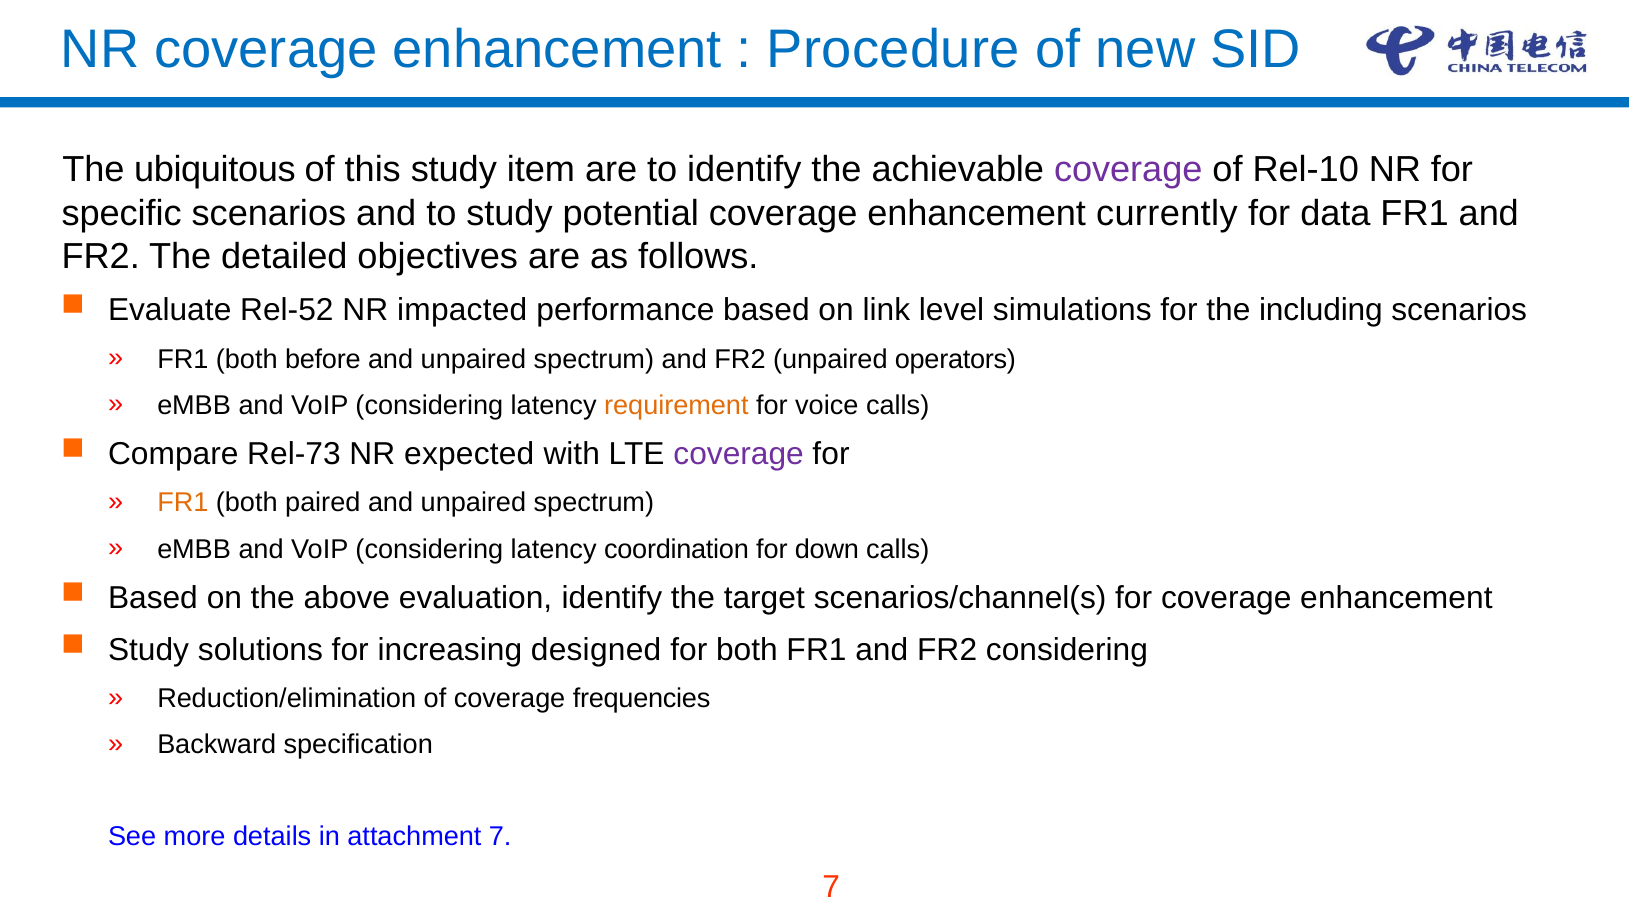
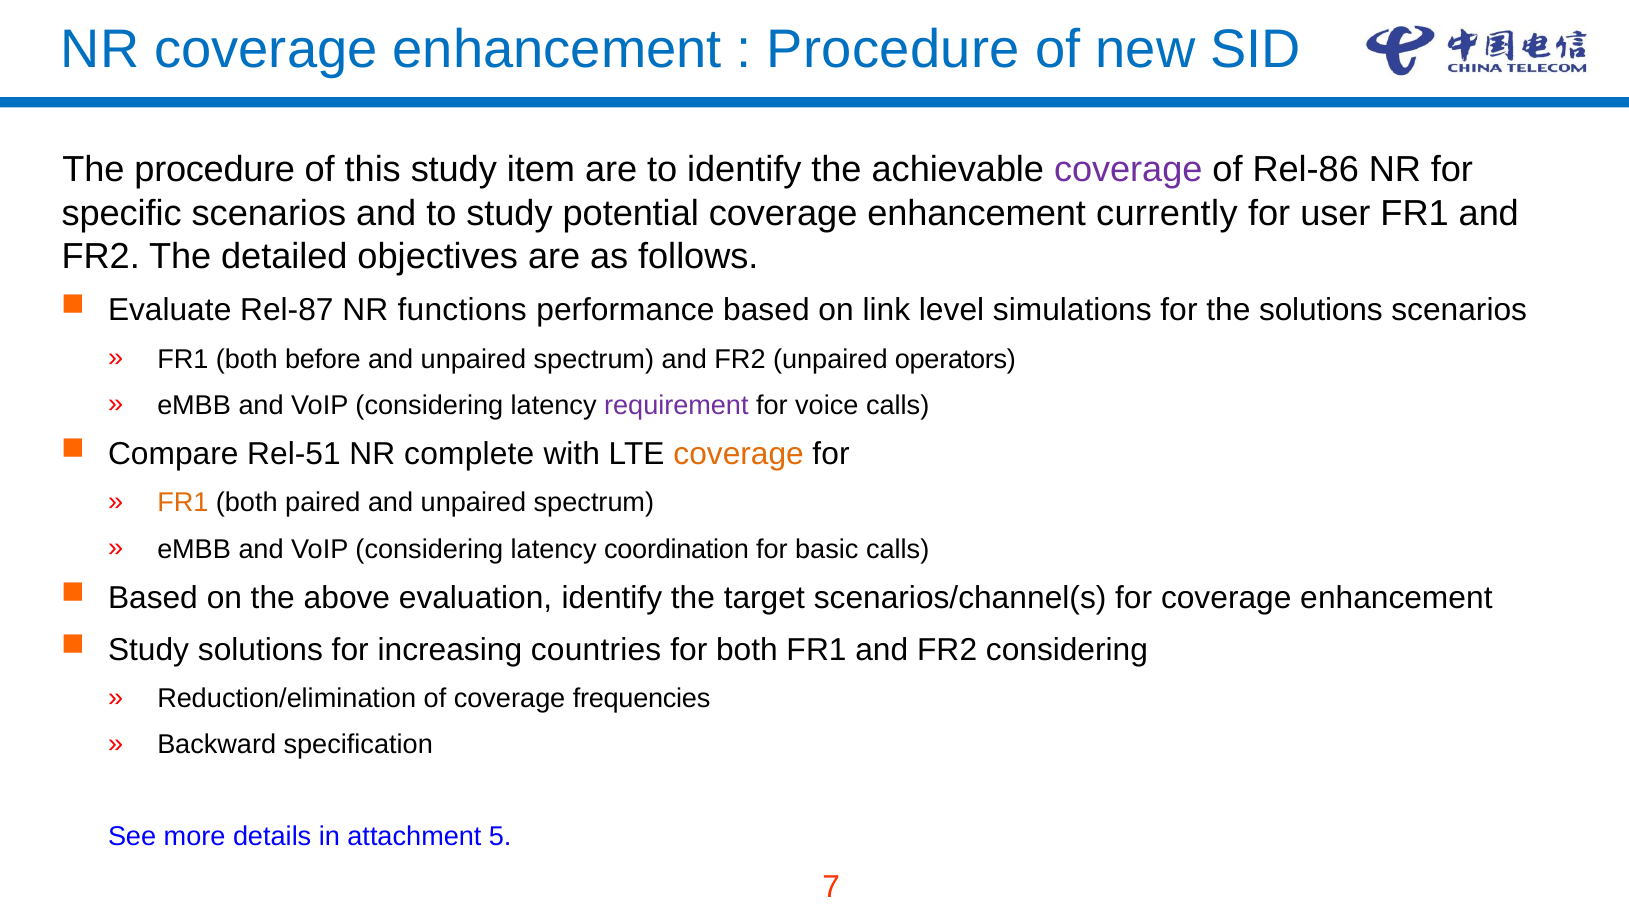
The ubiquitous: ubiquitous -> procedure (215, 170)
Rel-10: Rel-10 -> Rel-86 (1306, 170)
data: data -> user (1335, 213)
Rel-52: Rel-52 -> Rel-87 (287, 311)
impacted: impacted -> functions (462, 311)
the including: including -> solutions (1321, 311)
requirement colour: orange -> purple (676, 405)
Rel-73: Rel-73 -> Rel-51 (294, 455)
expected: expected -> complete (469, 455)
coverage colour: purple -> orange (739, 455)
down: down -> basic (827, 549)
designed: designed -> countries (596, 650)
attachment 7: 7 -> 5 (500, 837)
